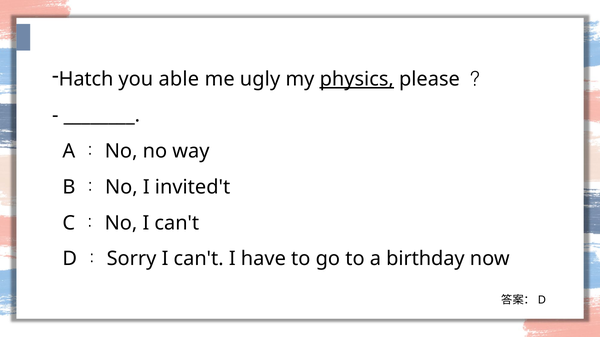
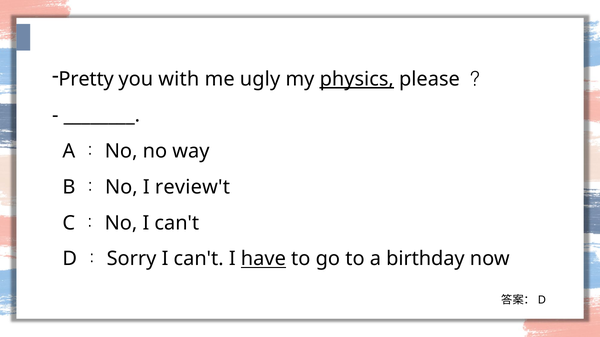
Hatch: Hatch -> Pretty (86, 79)
able: able -> with (179, 79)
invited't: invited't -> review't (192, 187)
have underline: none -> present (263, 259)
